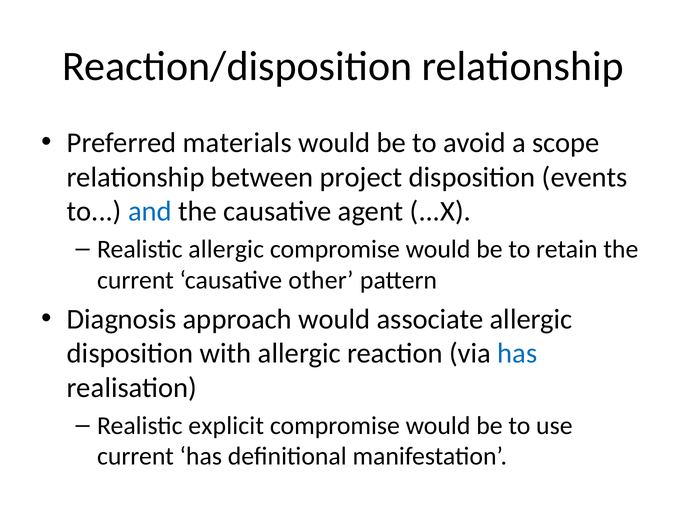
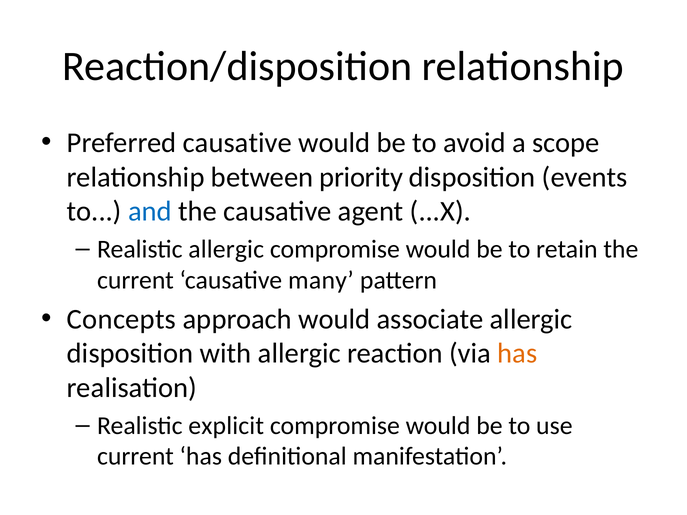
Preferred materials: materials -> causative (237, 143)
project: project -> priority (361, 177)
other: other -> many (321, 280)
Diagnosis: Diagnosis -> Concepts (122, 319)
has colour: blue -> orange (517, 354)
